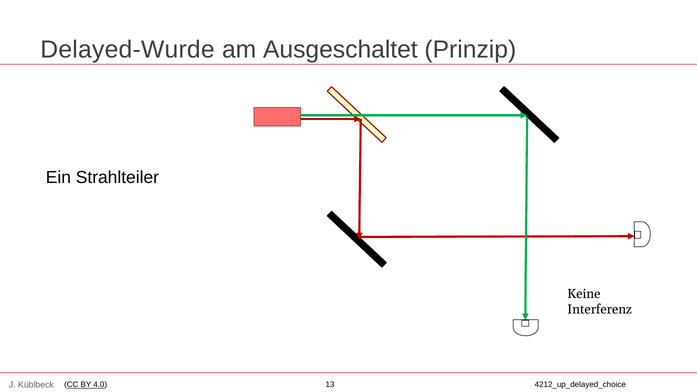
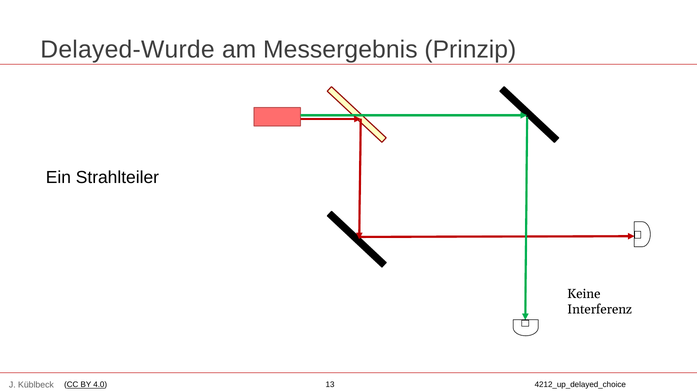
Ausgeschaltet: Ausgeschaltet -> Messergebnis (340, 50)
